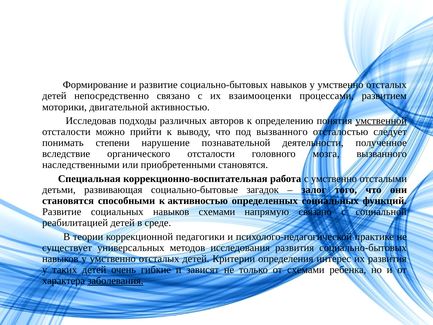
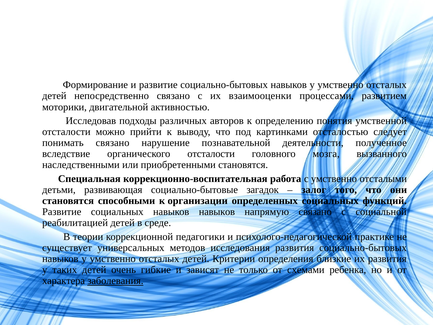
умственной underline: present -> none (381, 121)
под вызванного: вызванного -> картинками (282, 132)
понимать степени: степени -> связано (113, 143)
к активностью: активностью -> организации (198, 201)
навыков схемами: схемами -> навыков (217, 212)
интерес: интерес -> близкие (334, 259)
